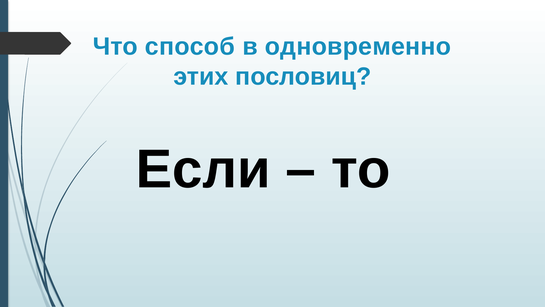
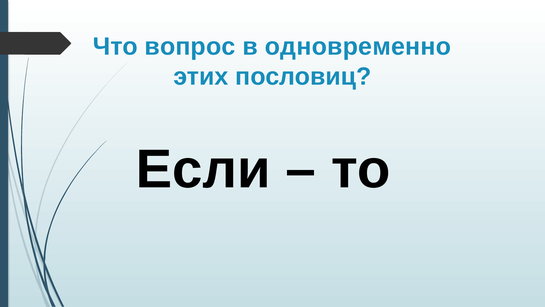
способ: способ -> вопрос (190, 46)
